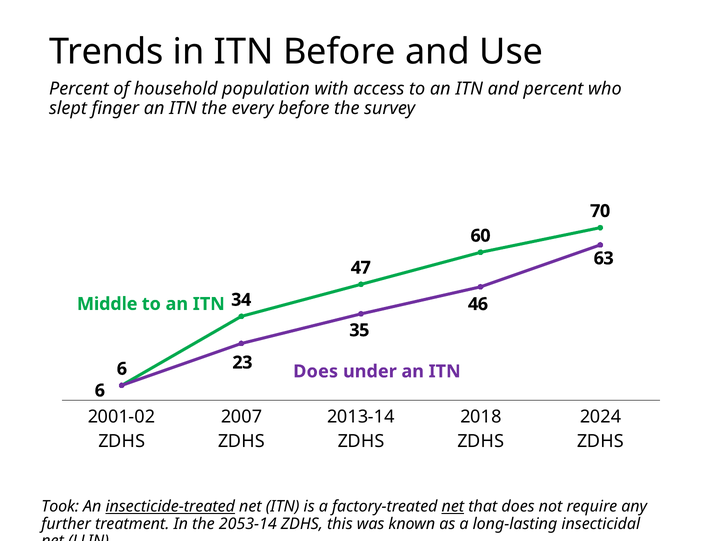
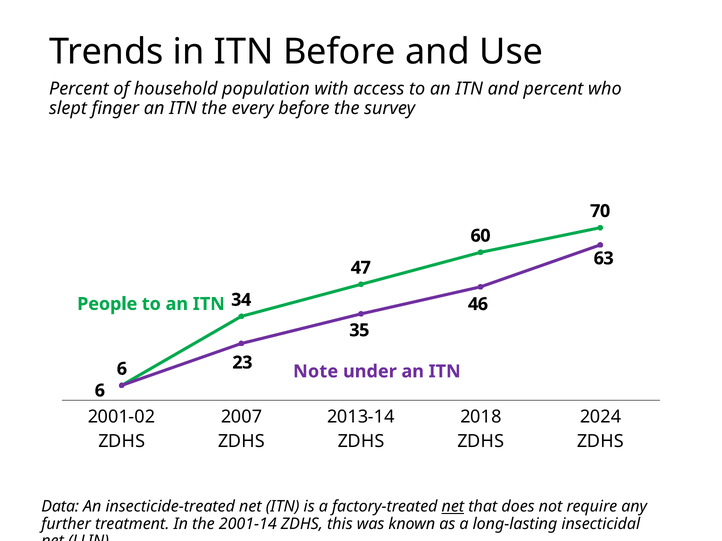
Middle: Middle -> People (107, 304)
Does: Does -> Note (316, 372)
Took: Took -> Data (60, 507)
insecticide-treated underline: present -> none (170, 507)
2053-14: 2053-14 -> 2001-14 (248, 524)
